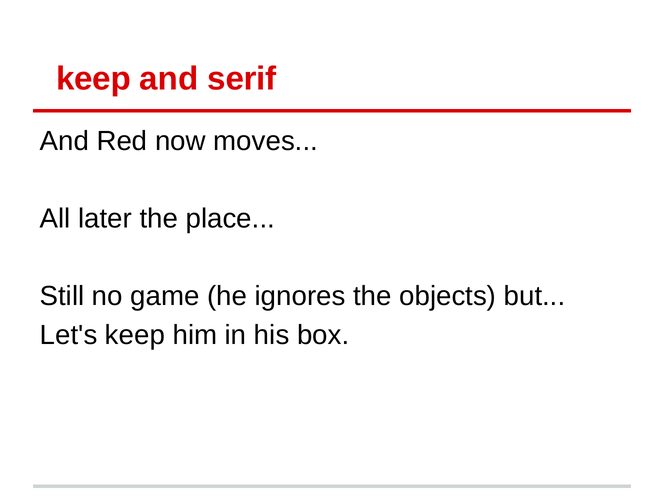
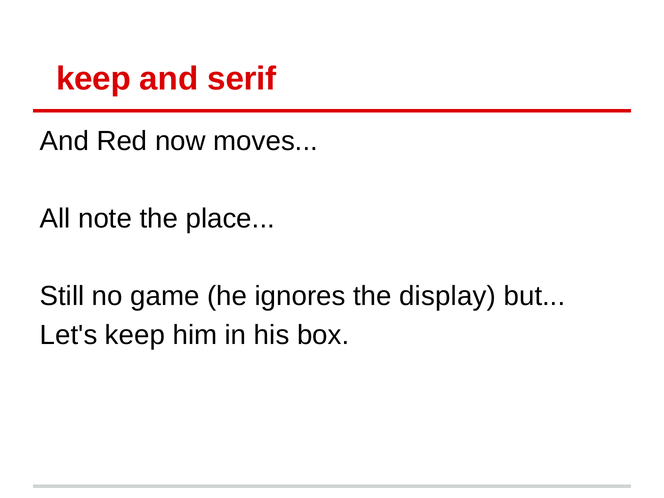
later: later -> note (105, 219)
objects: objects -> display (448, 296)
